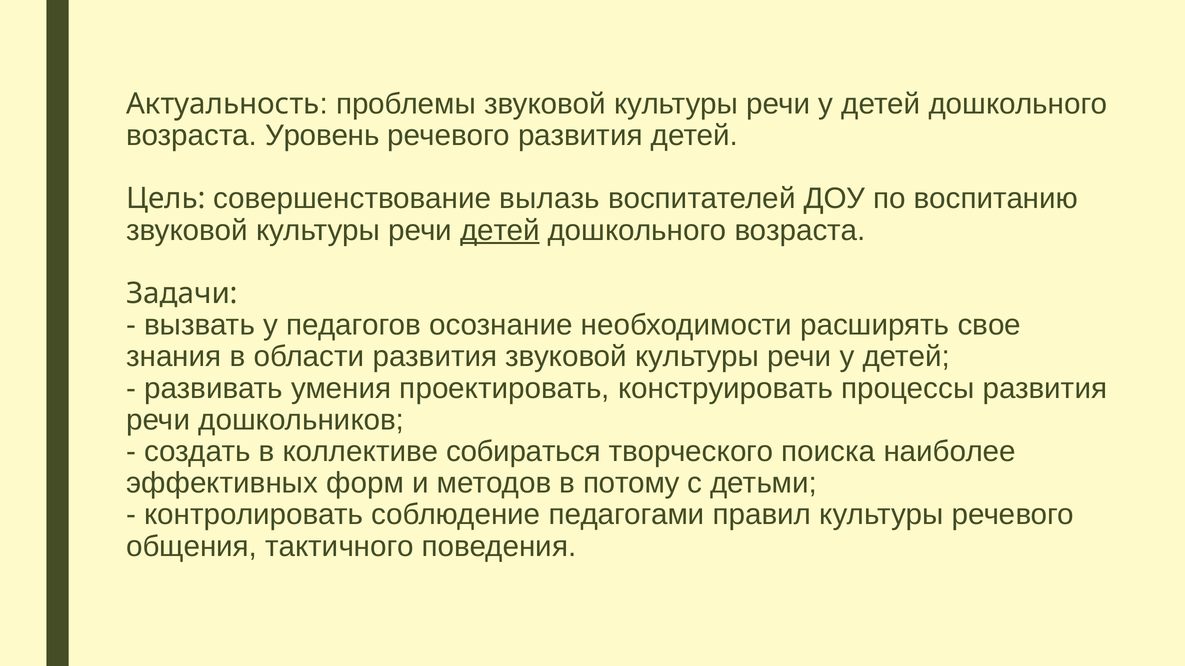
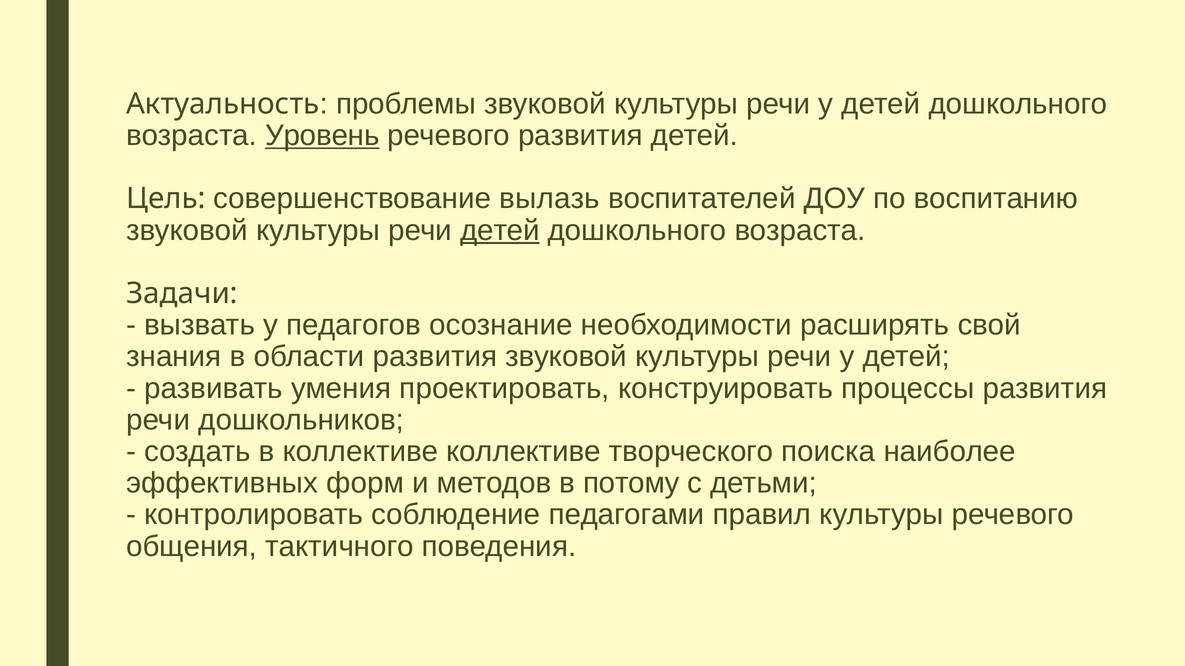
Уровень underline: none -> present (322, 136)
свое: свое -> свой (989, 325)
коллективе собираться: собираться -> коллективе (523, 452)
